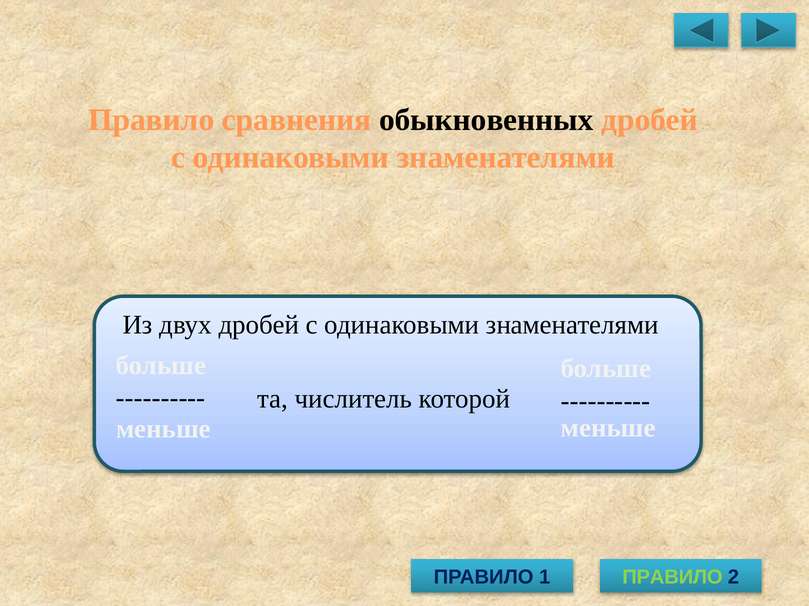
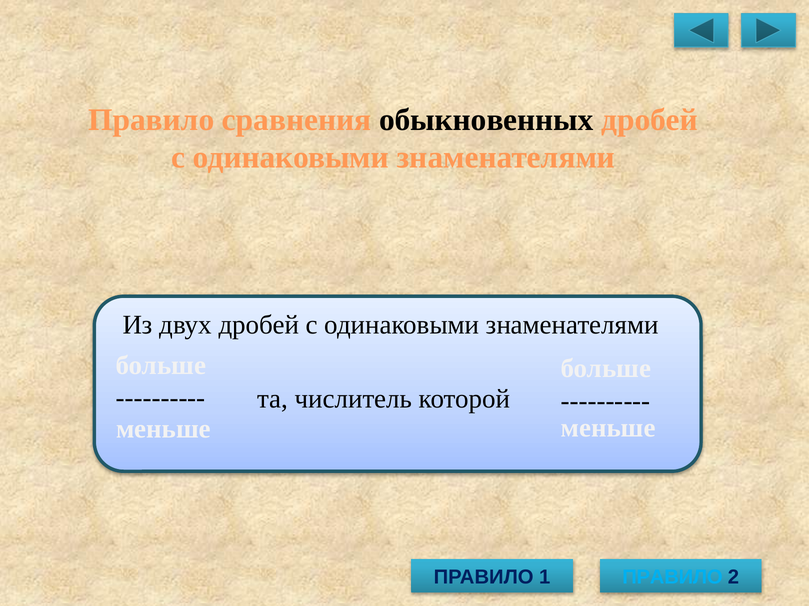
ПРАВИЛО colour: light green -> light blue (672, 578)
